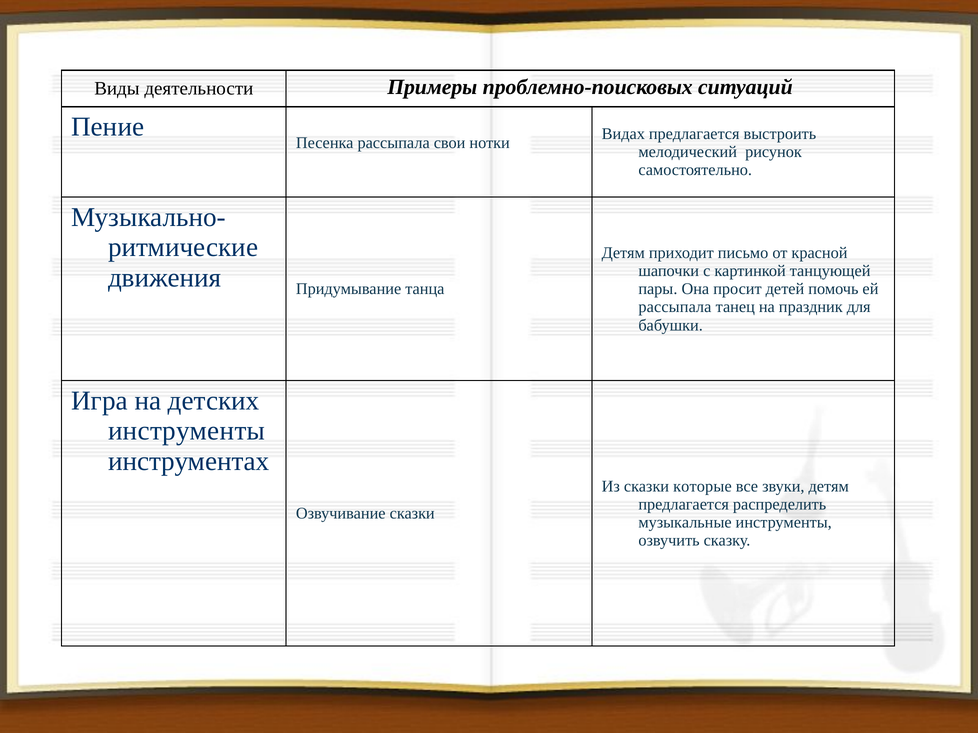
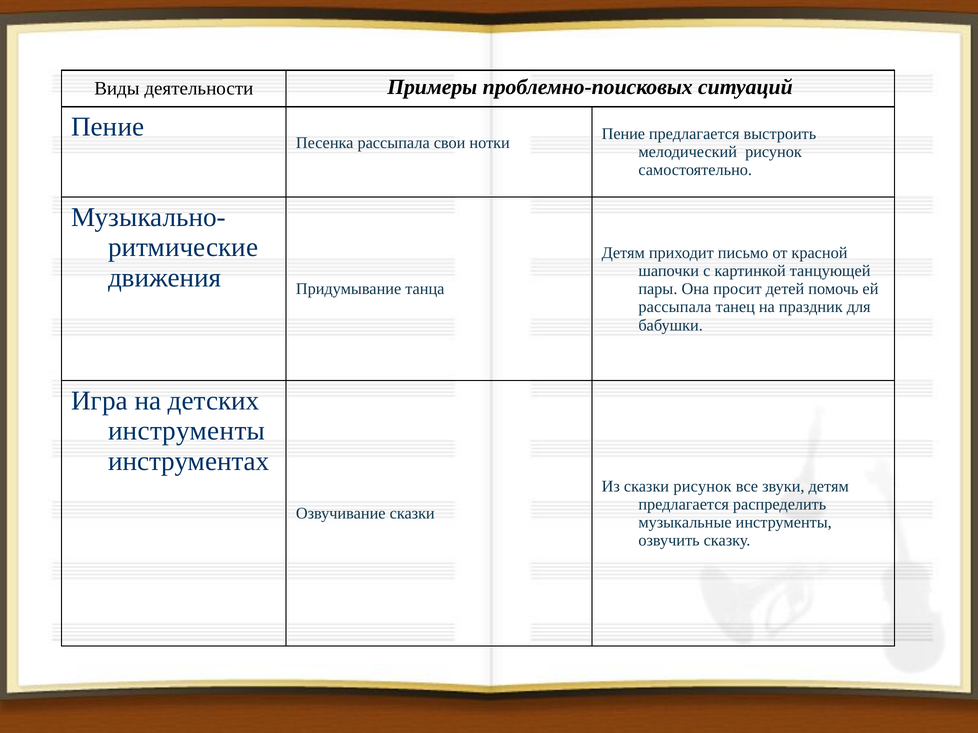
Видах: Видах -> Пение (623, 134)
сказки которые: которые -> рисунок (702, 487)
